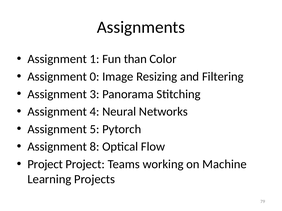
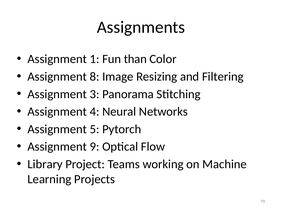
0: 0 -> 8 (95, 77)
8: 8 -> 9 (95, 147)
Project: Project -> Library (45, 165)
